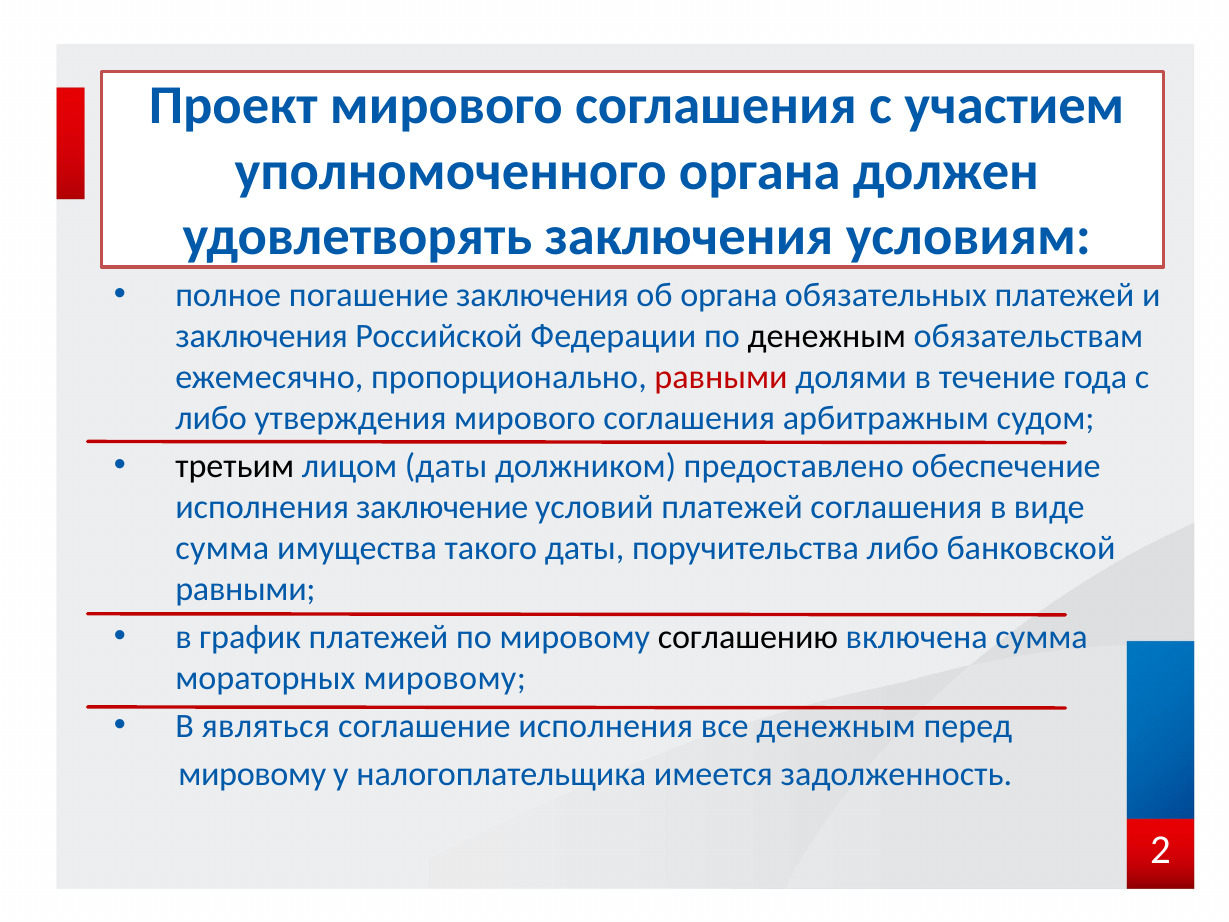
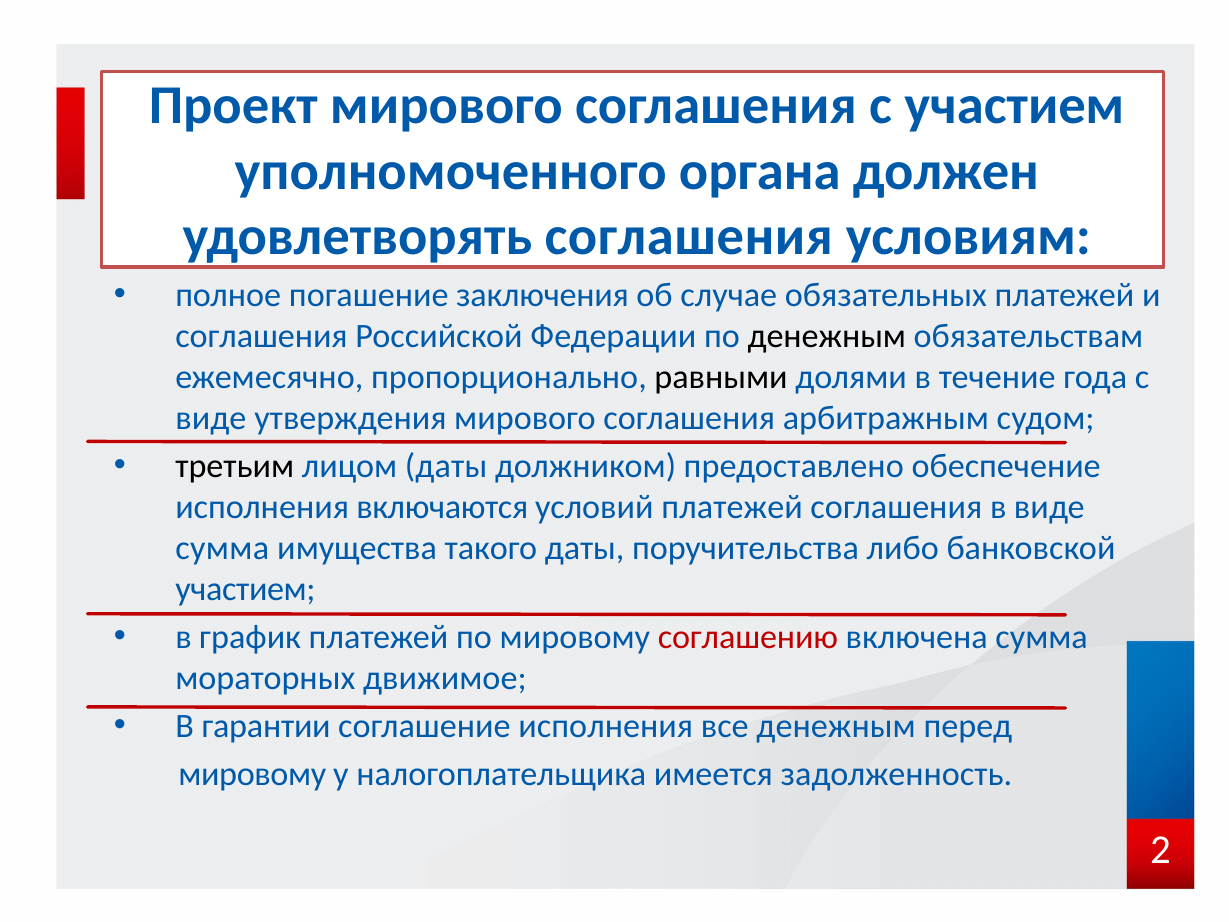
удовлетворять заключения: заключения -> соглашения (689, 237)
об органа: органа -> случае (729, 295)
заключения: заключения -> соглашения (261, 336)
равными colour: red -> black (721, 377)
либо: либо -> виде (211, 418)
заключение: заключение -> включаются (442, 507)
равными: равными -> участием (245, 589)
соглашению colour: black -> red (748, 637)
мораторных мировому: мировому -> движимое (445, 678)
являться: являться -> гарантии (266, 726)
